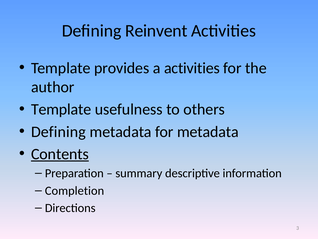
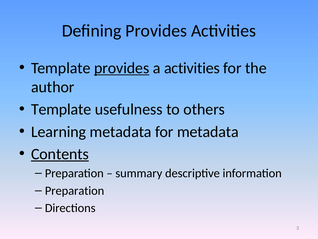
Defining Reinvent: Reinvent -> Provides (156, 31)
provides underline: none -> present (122, 68)
Defining: Defining -> Learning (59, 131)
Completion: Completion -> Preparation (75, 190)
